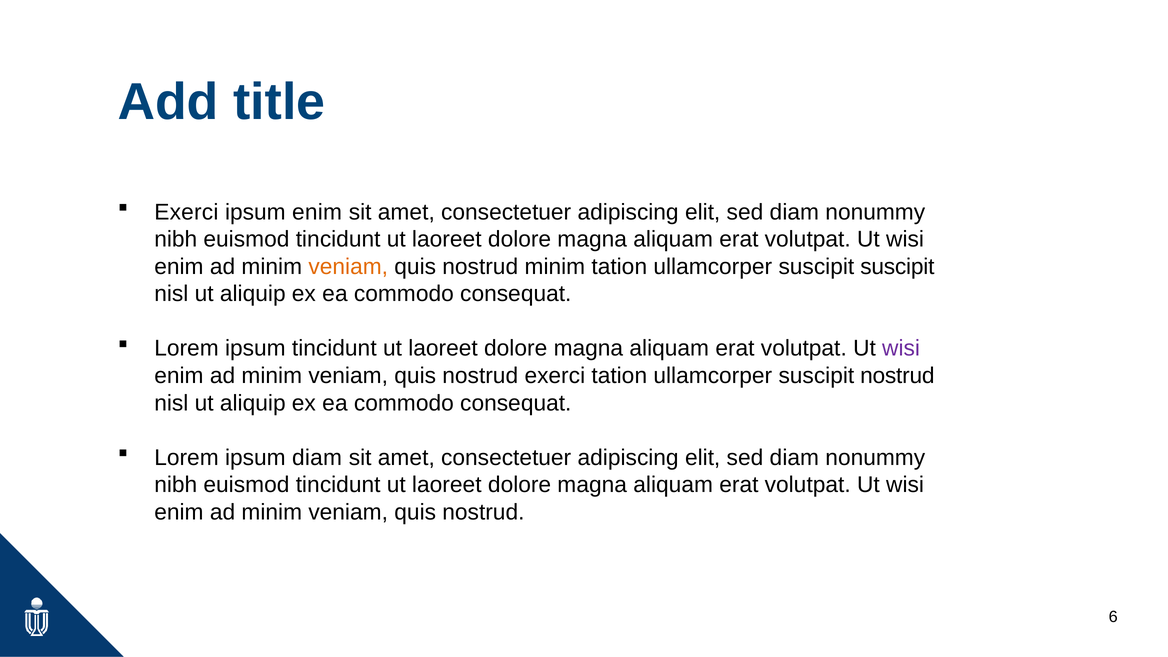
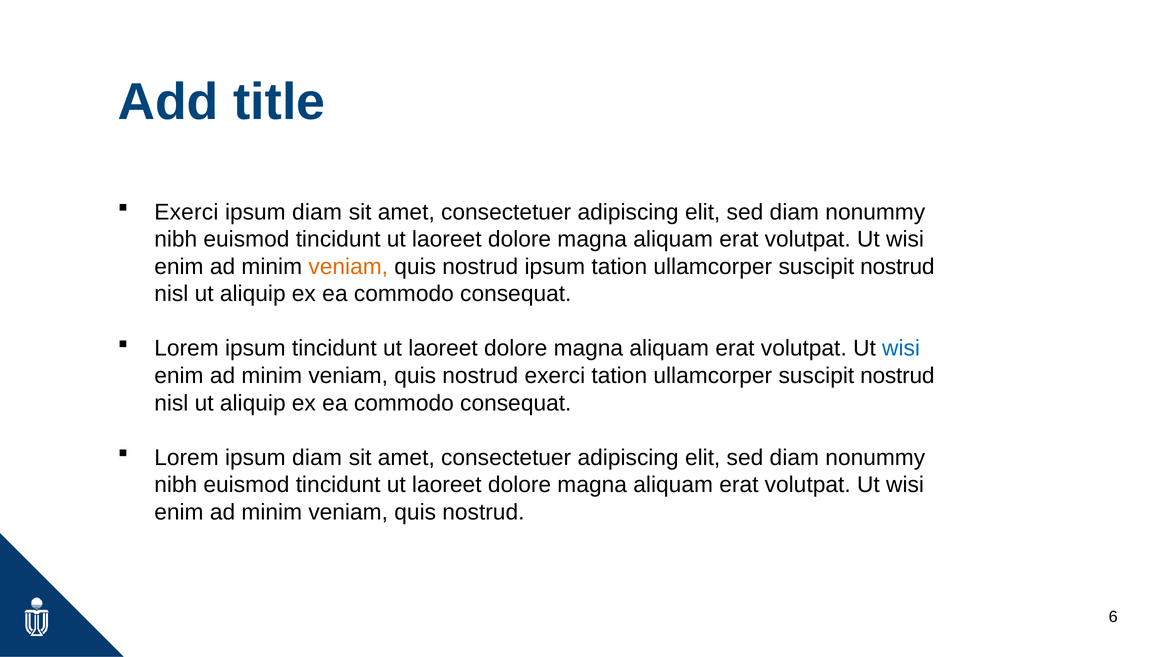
enim: enim -> diam (317, 212)
nostrud minim: minim -> ipsum (555, 267)
suscipit: suscipit -> nostrud (897, 267)
wisi colour: purple -> blue (901, 349)
